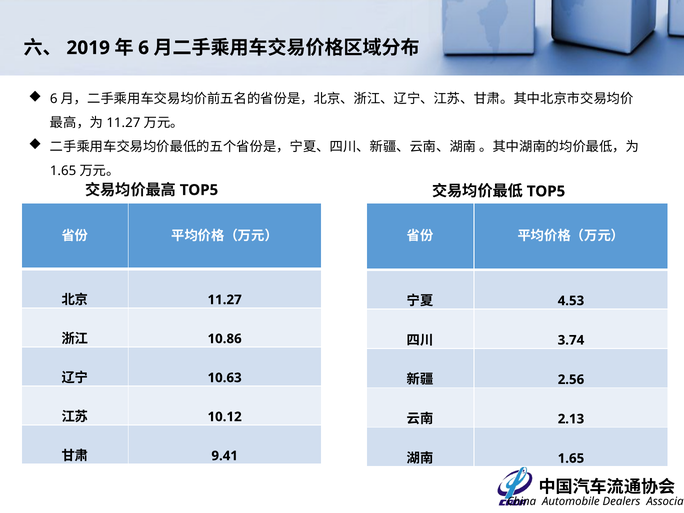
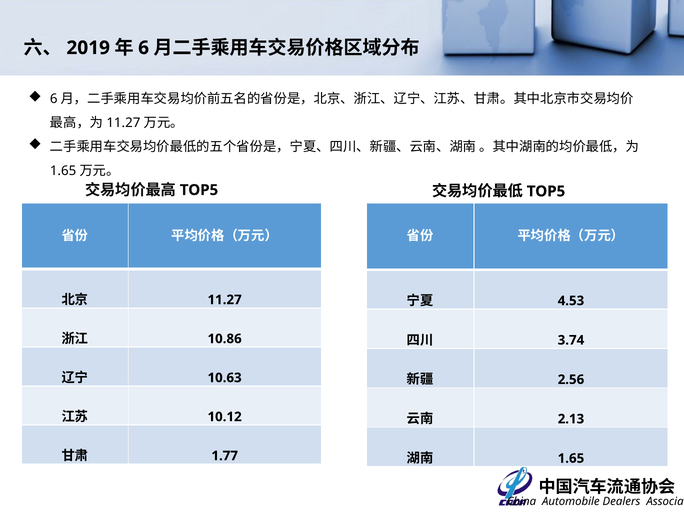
9.41: 9.41 -> 1.77 (225, 456)
